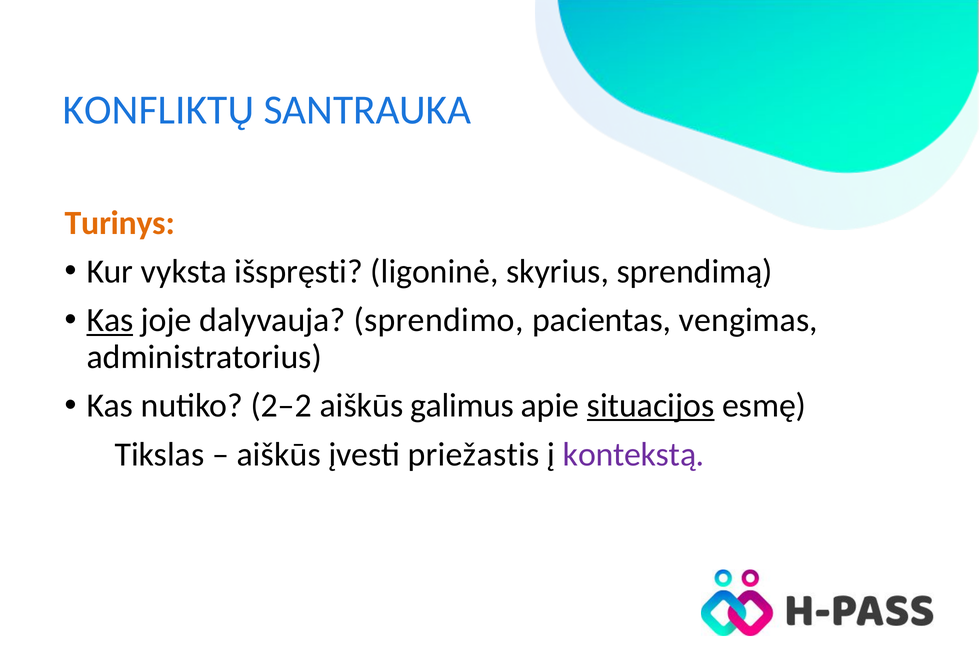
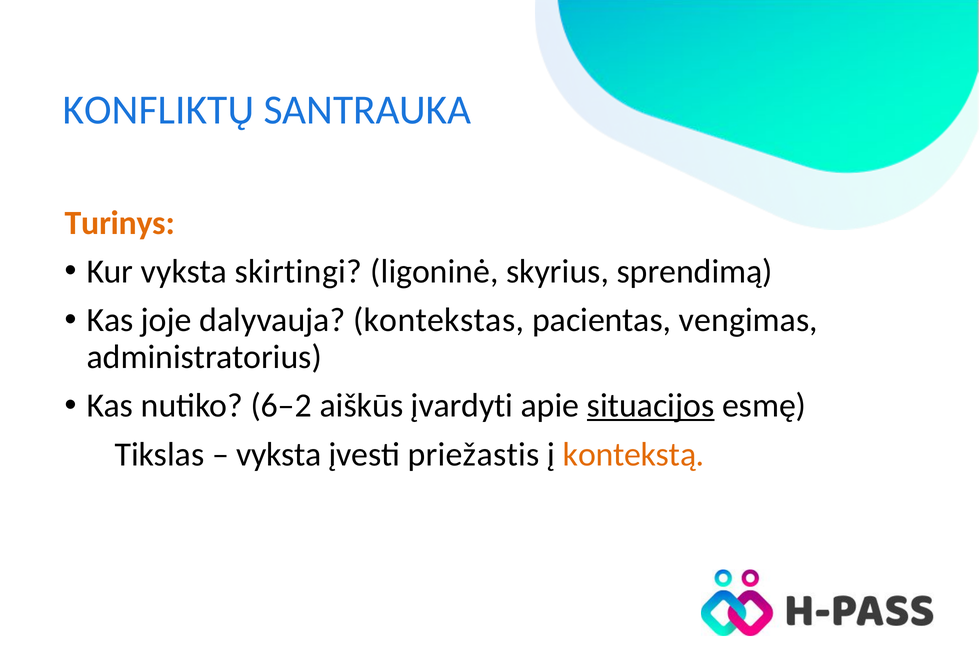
išspręsti: išspręsti -> skirtingi (298, 271)
Kas underline: present -> none (110, 320)
sprendimo: sprendimo -> kontekstas (439, 320)
2–2: 2–2 -> 6–2 (281, 405)
galimus: galimus -> įvardyti (462, 405)
aiškūs: aiškūs -> vyksta (279, 454)
kontekstą colour: purple -> orange (634, 454)
